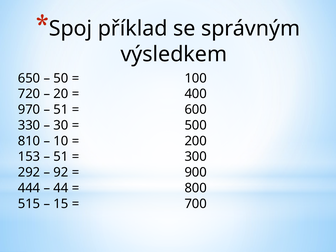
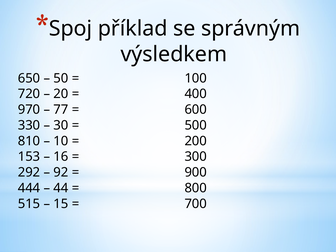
51: 51 -> 77 (61, 110)
51: 51 -> 16 (61, 157)
